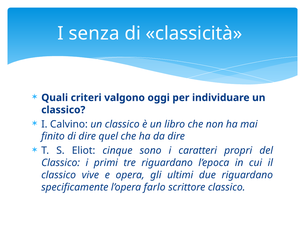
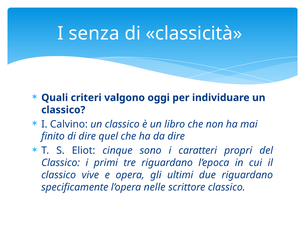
farlo: farlo -> nelle (155, 187)
